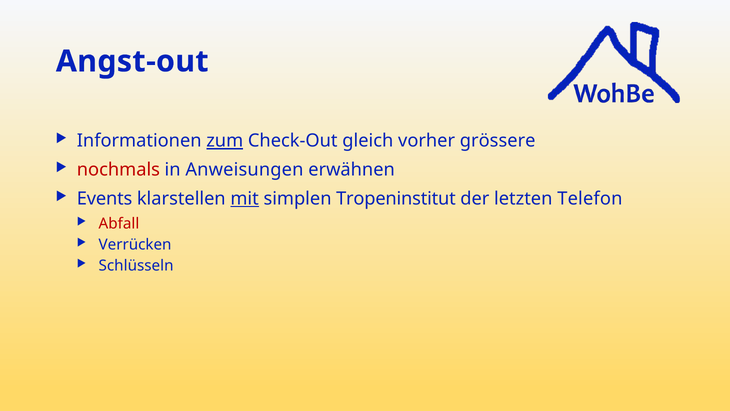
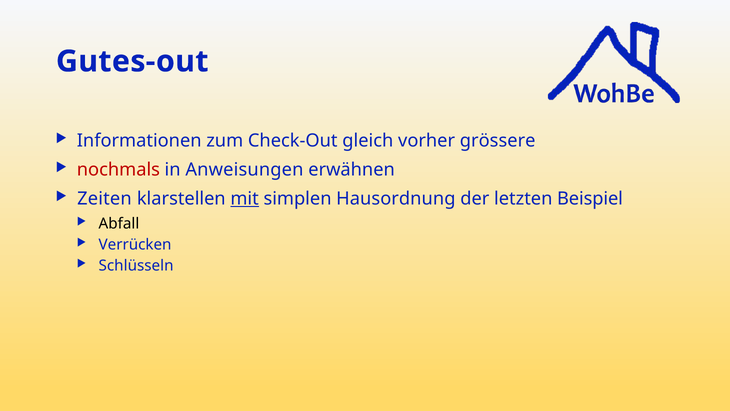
Angst-out: Angst-out -> Gutes-out (132, 61)
zum underline: present -> none (225, 141)
Events: Events -> Zeiten (104, 198)
Tropeninstitut: Tropeninstitut -> Hausordnung (396, 198)
Telefon: Telefon -> Beispiel (590, 198)
Abfall colour: red -> black (119, 223)
